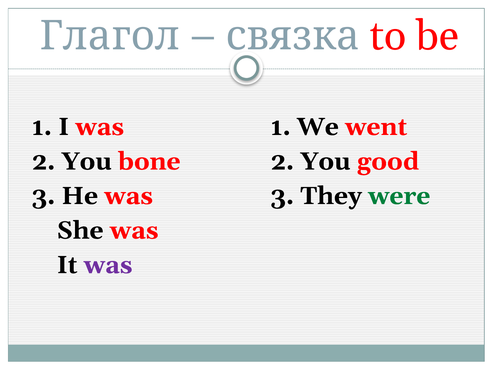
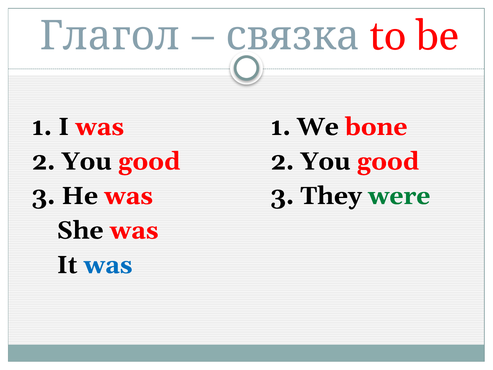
went: went -> bone (376, 127)
bone: bone -> good (149, 161)
was colour: purple -> blue (108, 265)
